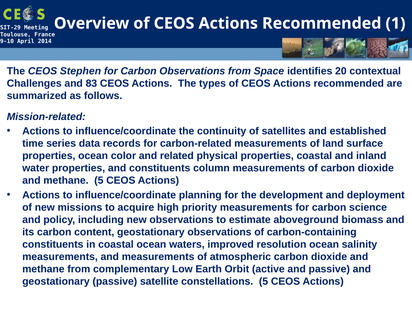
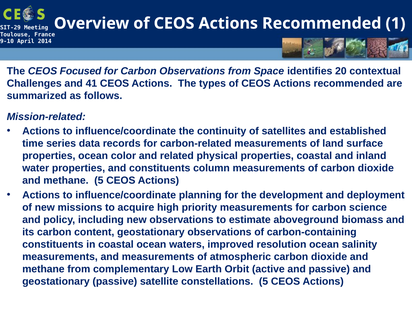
Stephen: Stephen -> Focused (81, 71)
83: 83 -> 41 (91, 84)
